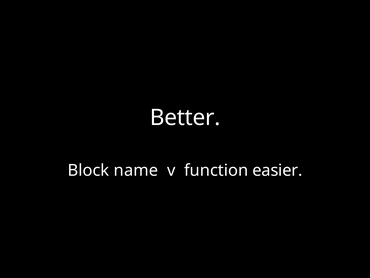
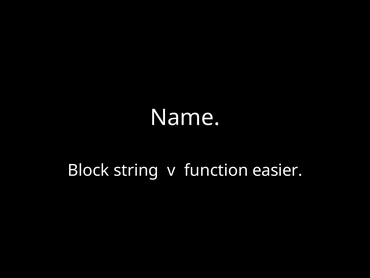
Better: Better -> Name (185, 118)
name: name -> string (136, 170)
